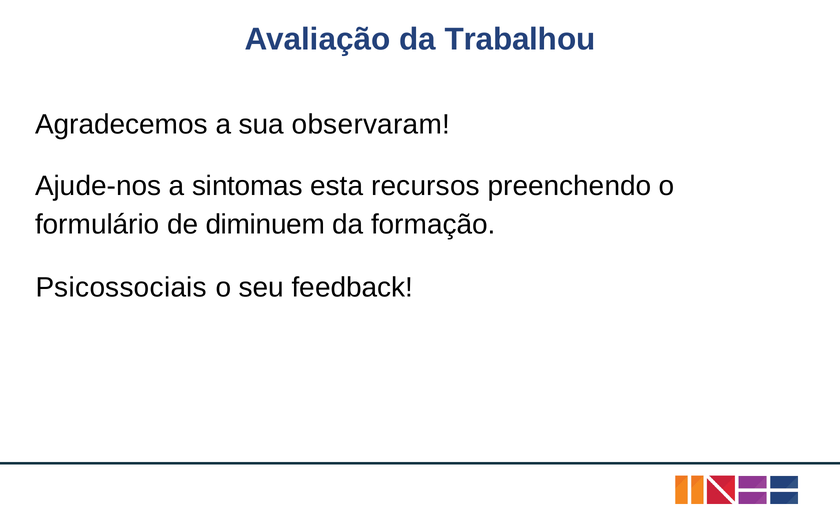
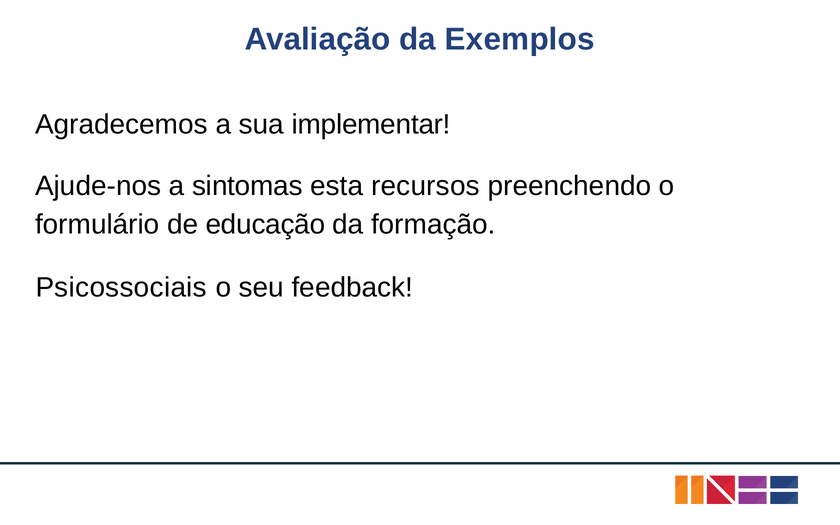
Trabalhou: Trabalhou -> Exemplos (520, 39)
observaram: observaram -> implementar (371, 125)
diminuem: diminuem -> educação (265, 225)
